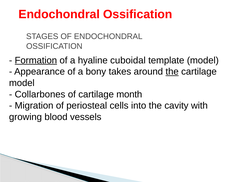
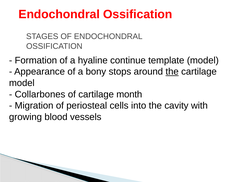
Formation underline: present -> none (36, 60)
cuboidal: cuboidal -> continue (128, 60)
takes: takes -> stops (120, 71)
